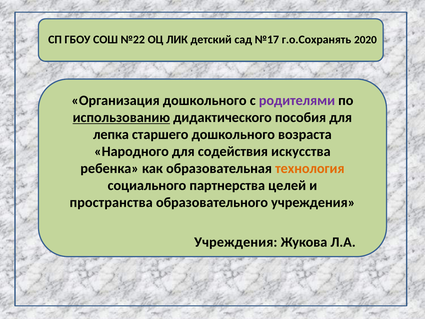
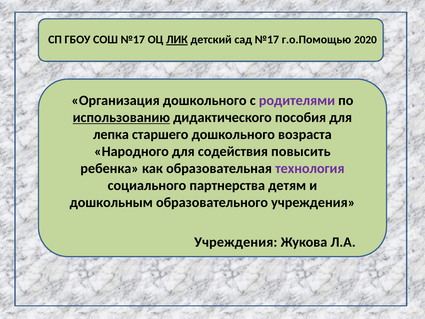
СОШ №22: №22 -> №17 (133, 40)
ЛИК underline: none -> present (177, 40)
г.о.Сохранять: г.о.Сохранять -> г.о.Помощью (316, 40)
искусства: искусства -> повысить (301, 151)
технология colour: orange -> purple (310, 168)
целей: целей -> детям (287, 185)
пространства: пространства -> дошкольным (111, 202)
